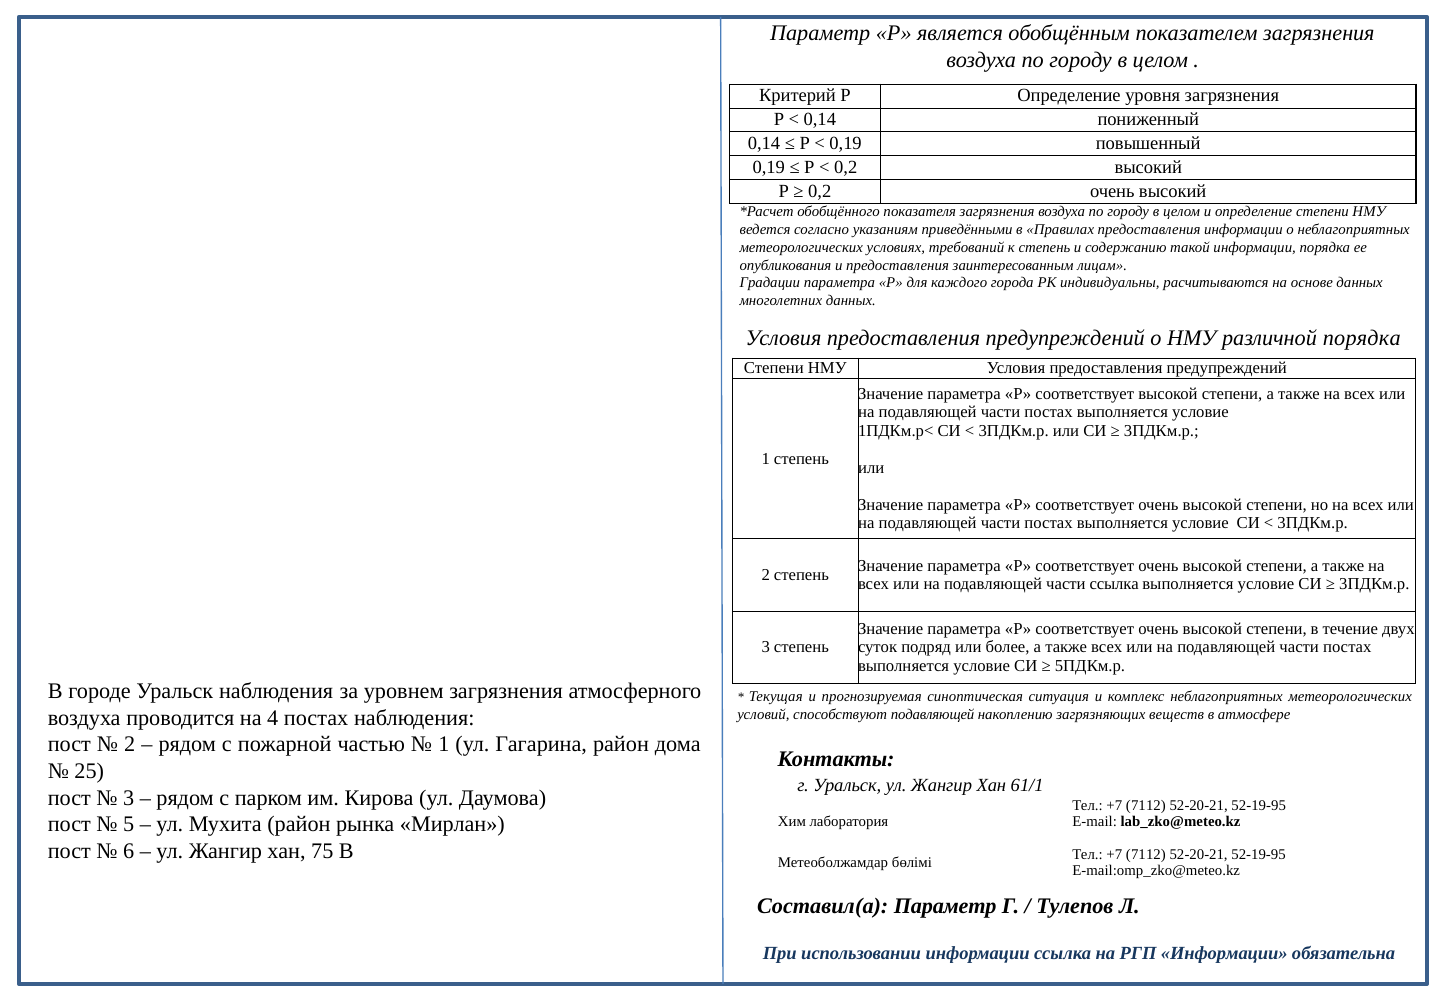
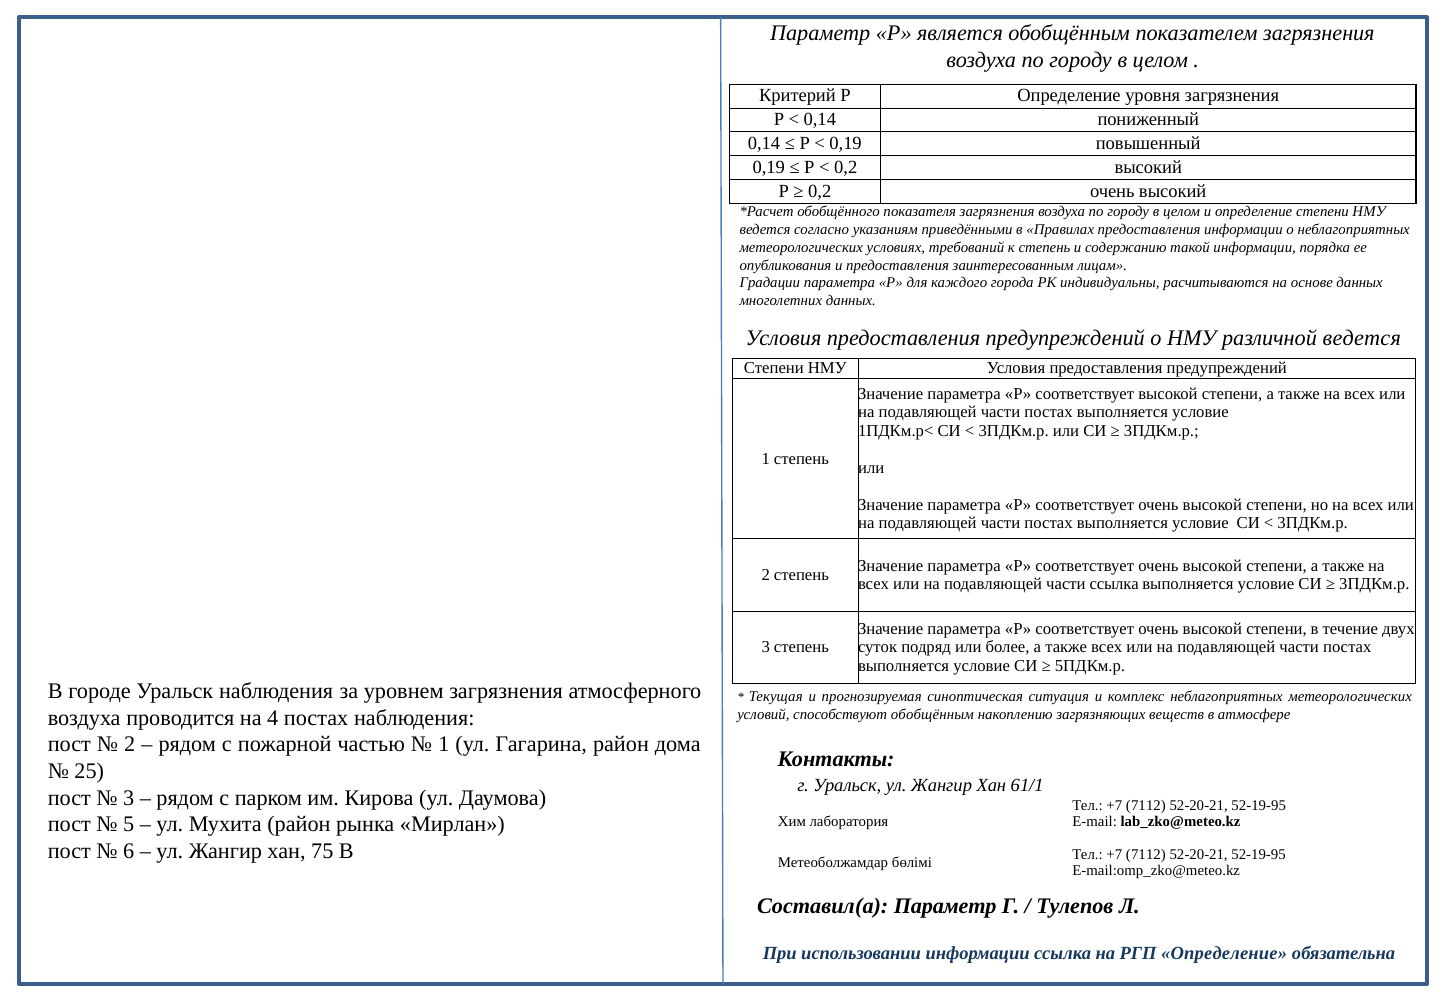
различной порядка: порядка -> ведется (1362, 339)
способствуют подавляющей: подавляющей -> обобщённым (932, 715)
РГП Информации: Информации -> Определение (1224, 953)
